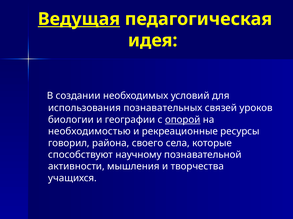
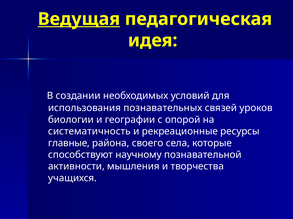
опорой underline: present -> none (183, 120)
необходимостью: необходимостью -> систематичность (89, 132)
говорил: говорил -> главные (69, 143)
